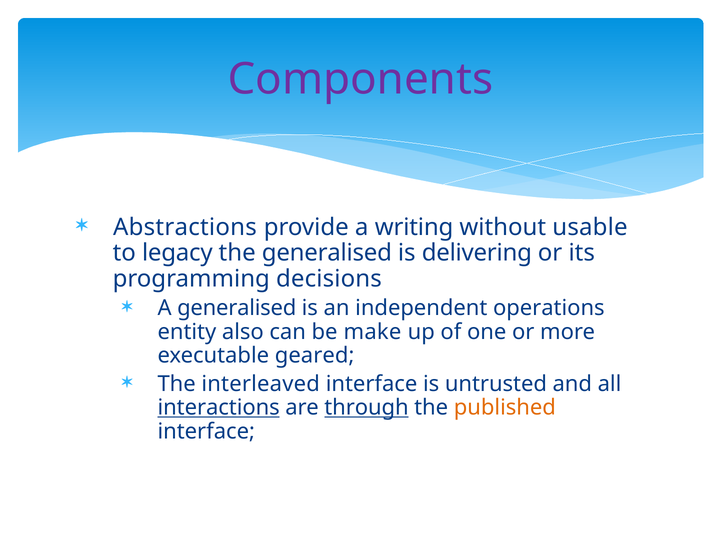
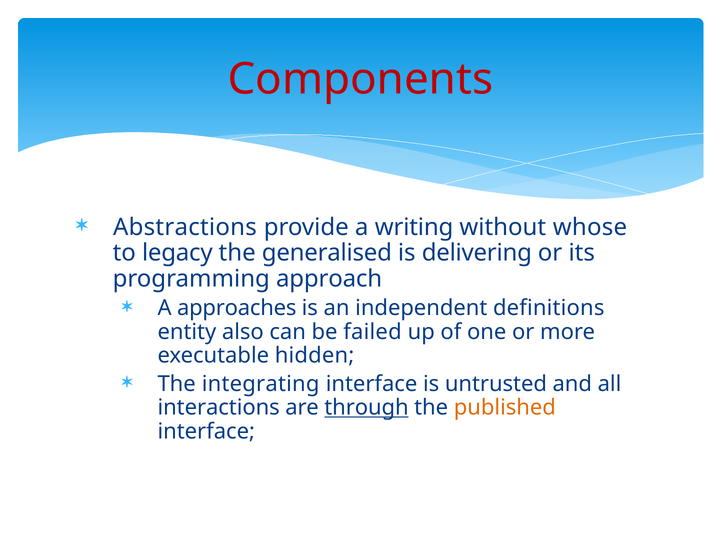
Components colour: purple -> red (360, 79)
usable: usable -> whose (590, 227)
decisions: decisions -> approach (329, 279)
A generalised: generalised -> approaches (237, 309)
operations: operations -> definitions (549, 309)
make: make -> failed (373, 332)
geared: geared -> hidden (315, 356)
interleaved: interleaved -> integrating (261, 384)
interactions underline: present -> none (219, 408)
